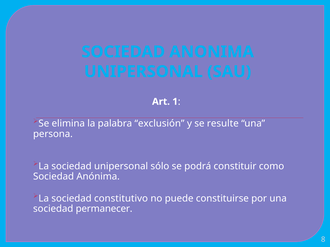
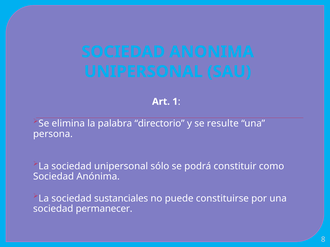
exclusión: exclusión -> directorio (160, 124)
constitutivo: constitutivo -> sustanciales (121, 199)
